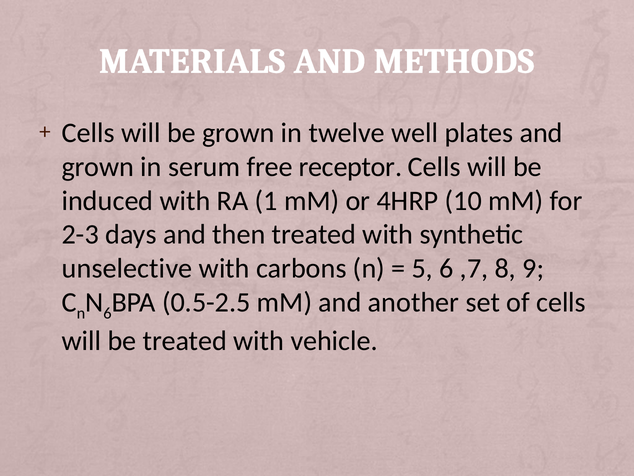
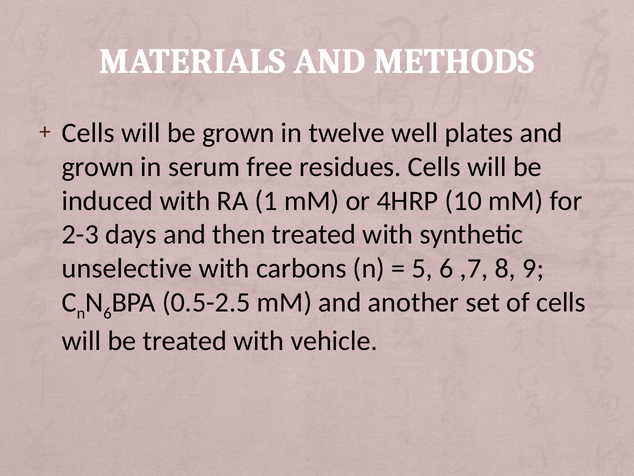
receptor: receptor -> residues (350, 167)
